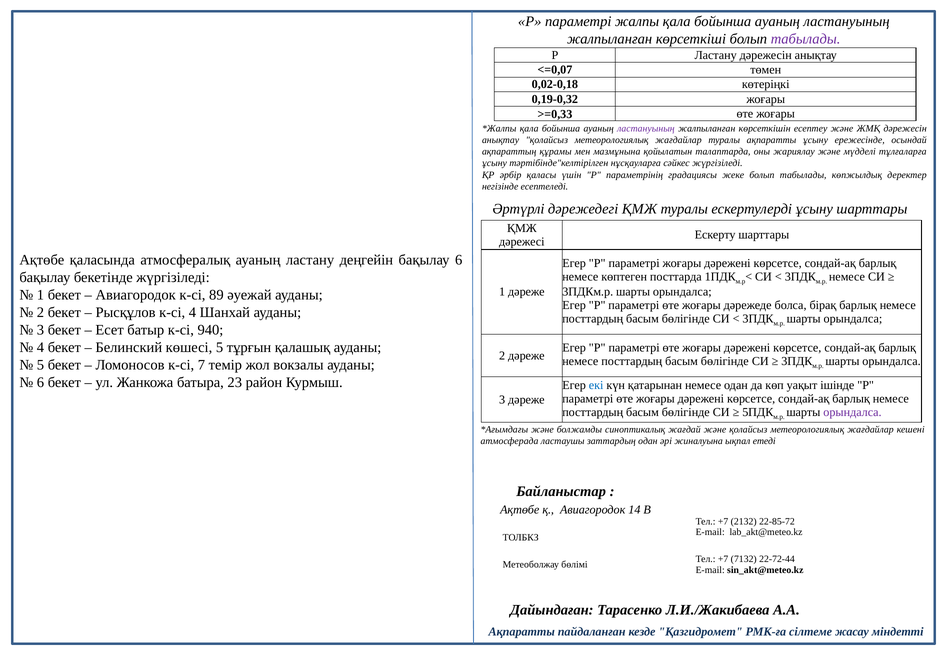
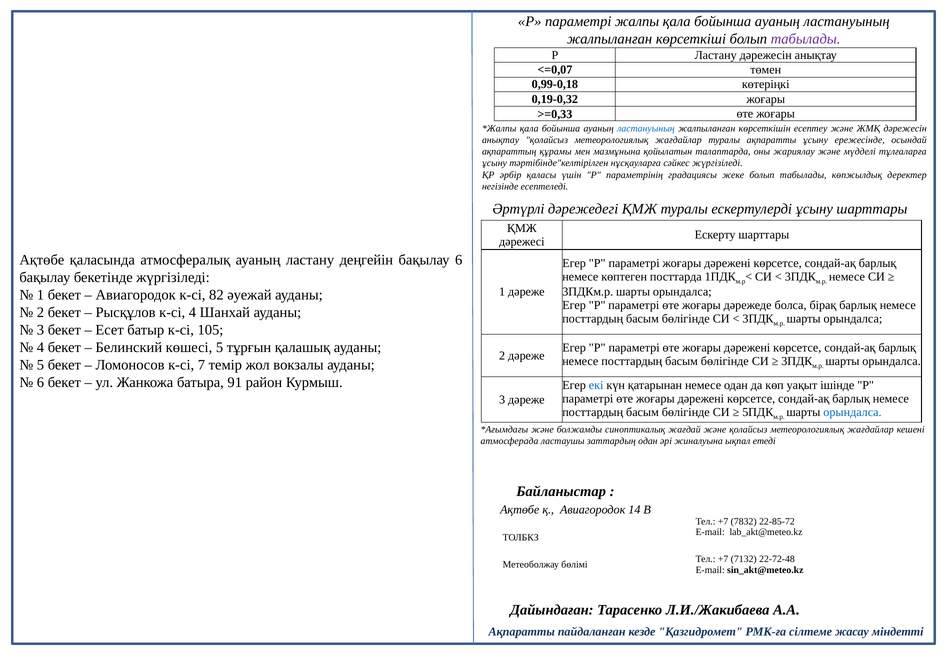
0,02-0,18: 0,02-0,18 -> 0,99-0,18 (555, 85)
ластануының colour: purple -> blue (646, 129)
89: 89 -> 82 (216, 295)
940: 940 -> 105 (210, 330)
23: 23 -> 91 (235, 383)
орындалса colour: purple -> blue (852, 412)
2132: 2132 -> 7832 (744, 522)
22-72-44: 22-72-44 -> 22-72-48 (777, 560)
